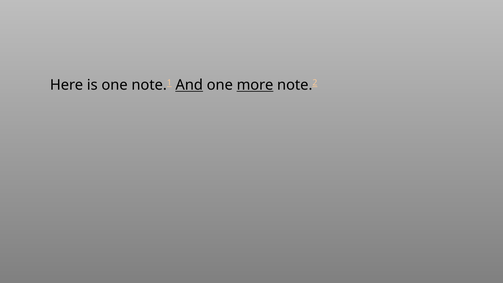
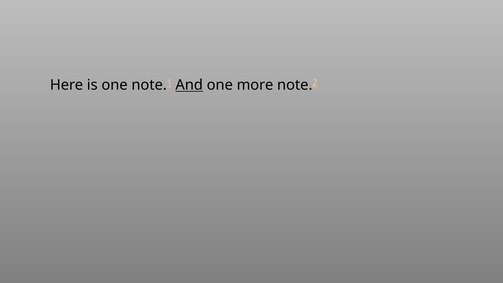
more underline: present -> none (255, 85)
